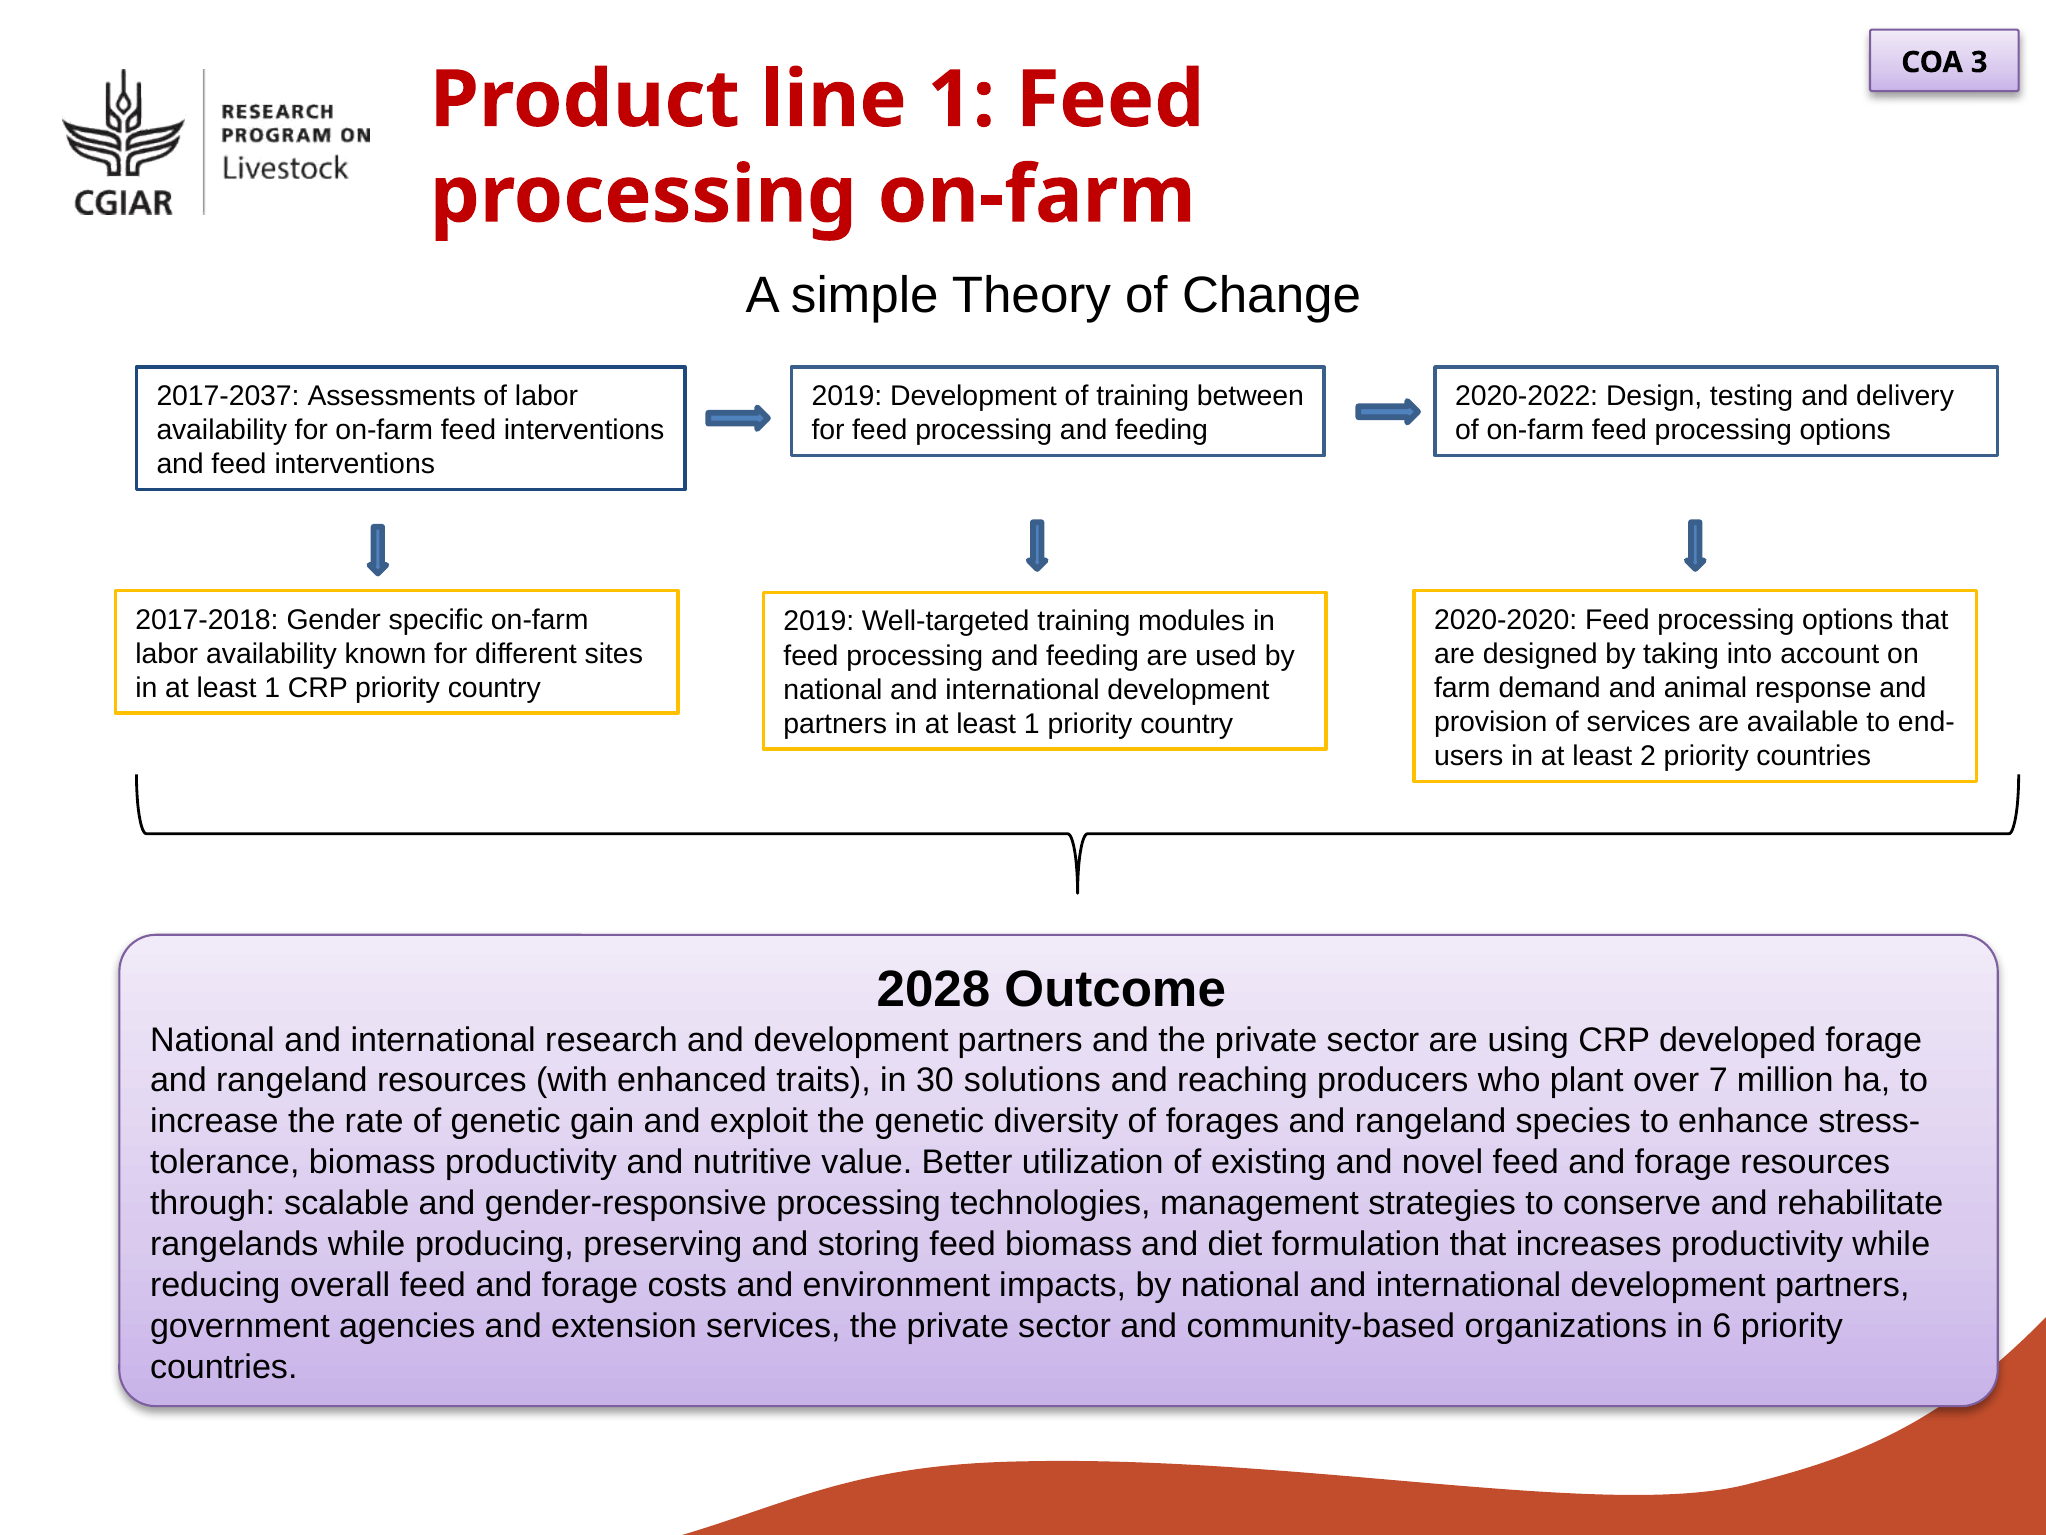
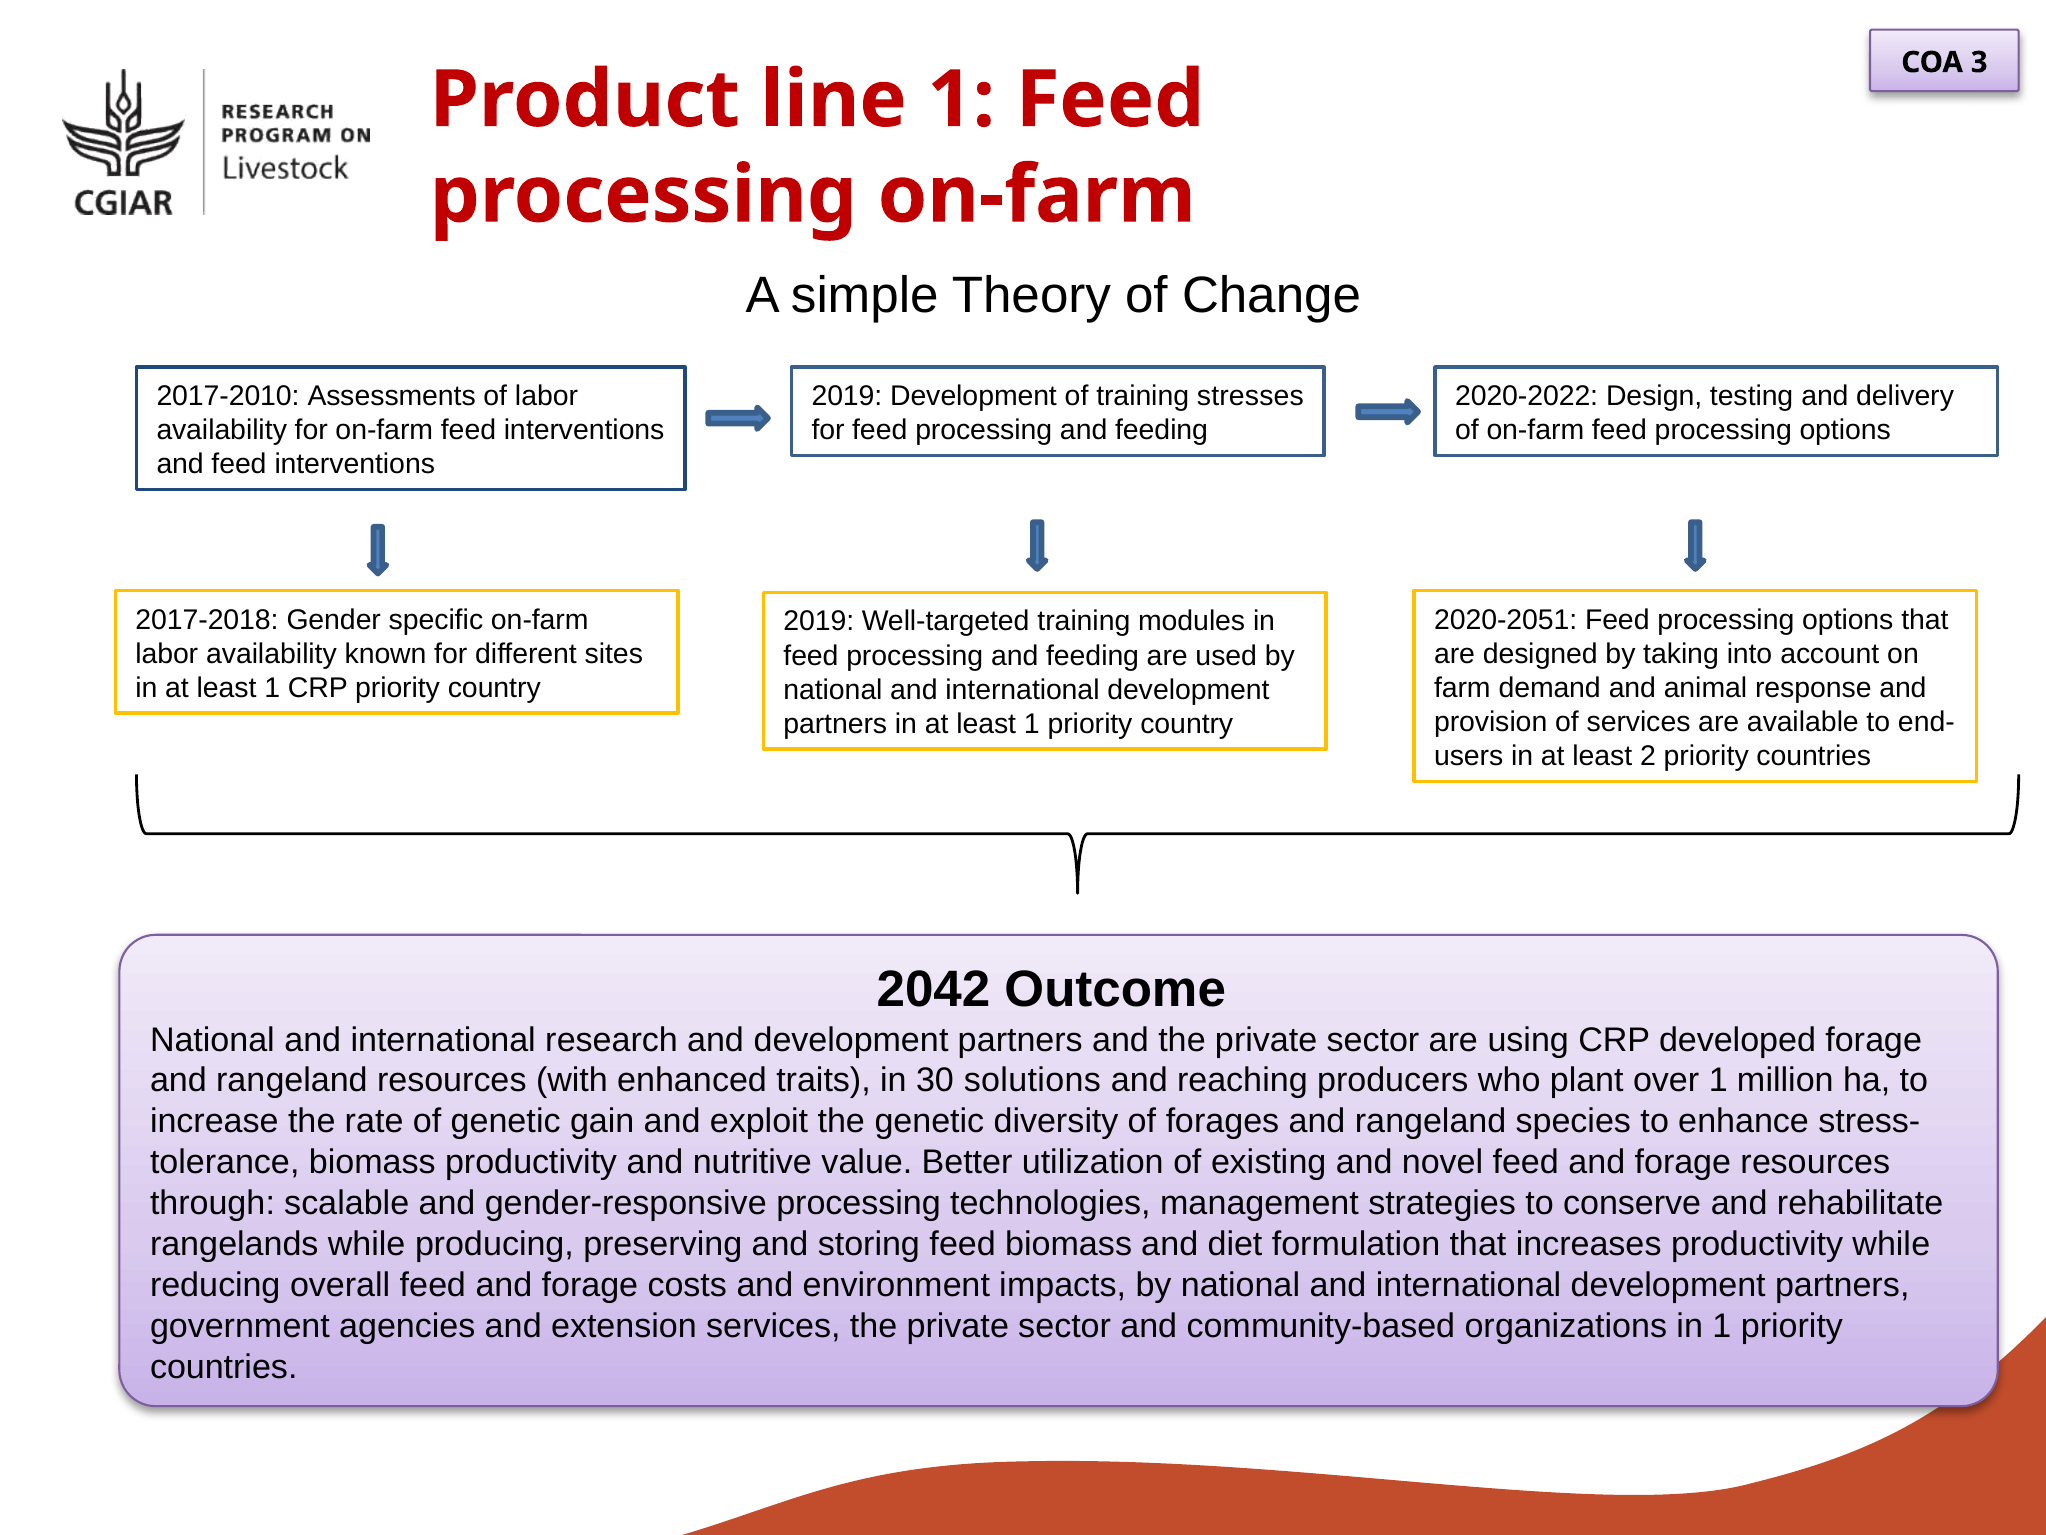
2017-2037: 2017-2037 -> 2017-2010 (228, 396)
between: between -> stresses (1250, 396)
2020-2020: 2020-2020 -> 2020-2051 (1506, 619)
2028: 2028 -> 2042 (933, 990)
over 7: 7 -> 1 (1718, 1080)
in 6: 6 -> 1 (1722, 1326)
